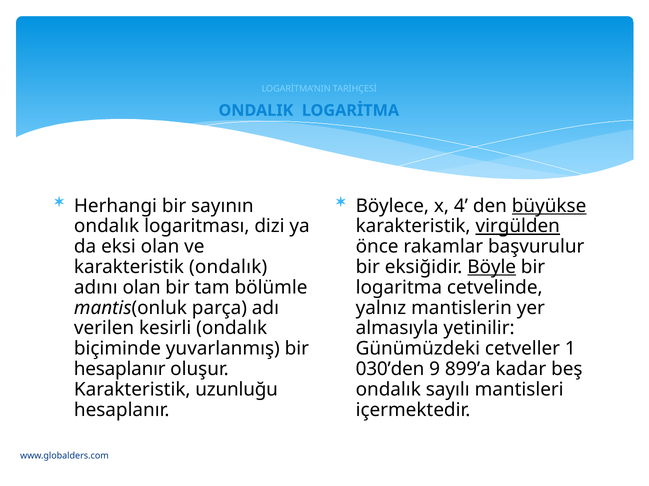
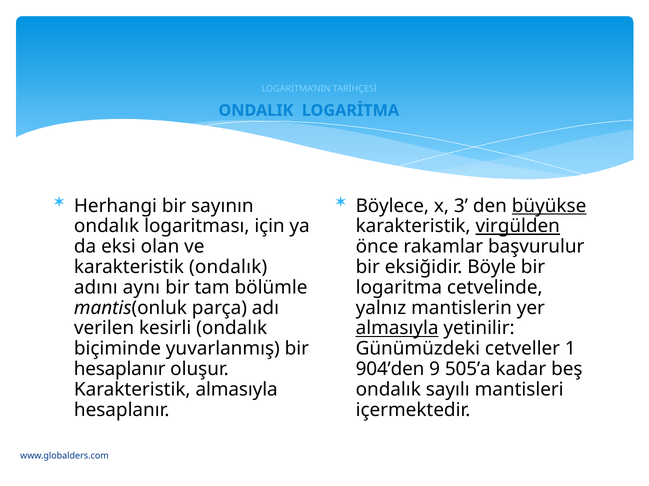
4: 4 -> 3 (461, 206)
dizi: dizi -> için (270, 227)
Böyle underline: present -> none (492, 267)
adını olan: olan -> aynı (141, 288)
almasıyla underline: none -> present (397, 329)
030’den: 030’den -> 904’den (390, 370)
899’a: 899’a -> 505’a (468, 370)
Karakteristik uzunluğu: uzunluğu -> almasıyla (237, 390)
